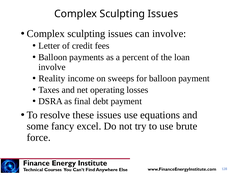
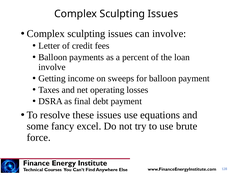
Reality: Reality -> Getting (52, 78)
